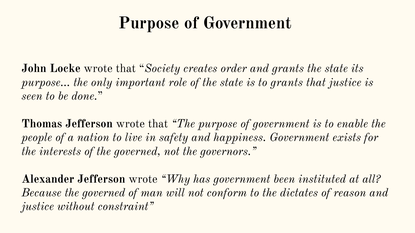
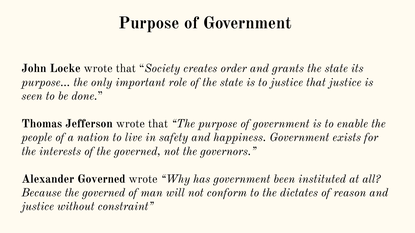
to grants: grants -> justice (287, 82)
Alexander Jefferson: Jefferson -> Governed (101, 179)
